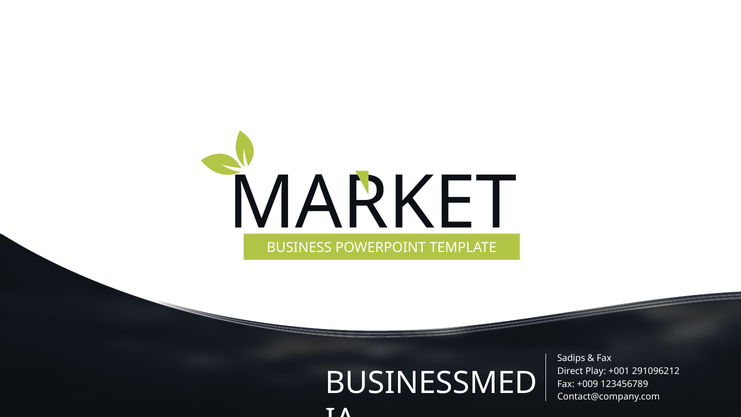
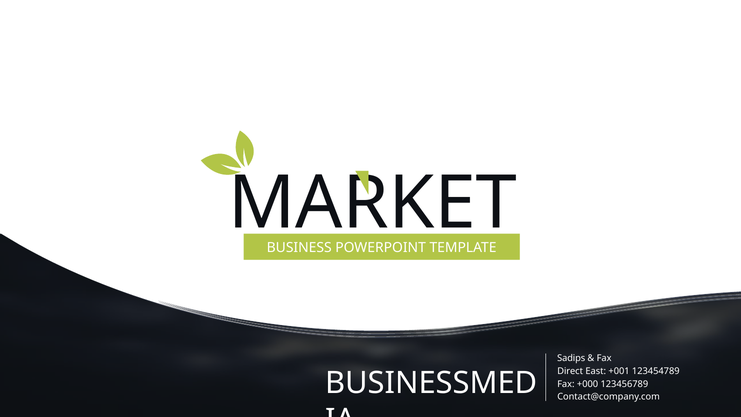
Play: Play -> East (596, 371)
291096212: 291096212 -> 123454789 (656, 371)
+009: +009 -> +000 (588, 384)
